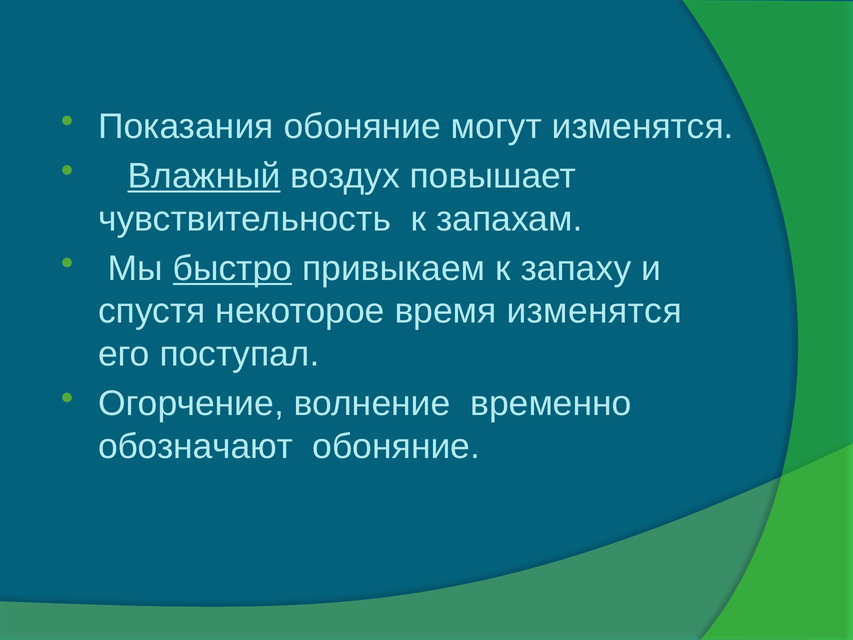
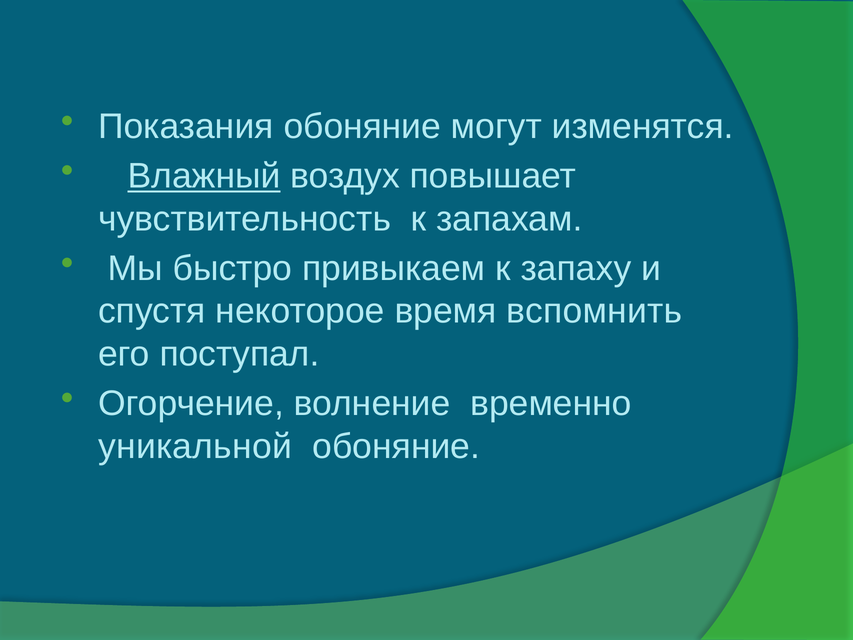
быстро underline: present -> none (232, 268)
время изменятся: изменятся -> вспомнить (594, 311)
обозначают: обозначают -> уникальной (195, 446)
